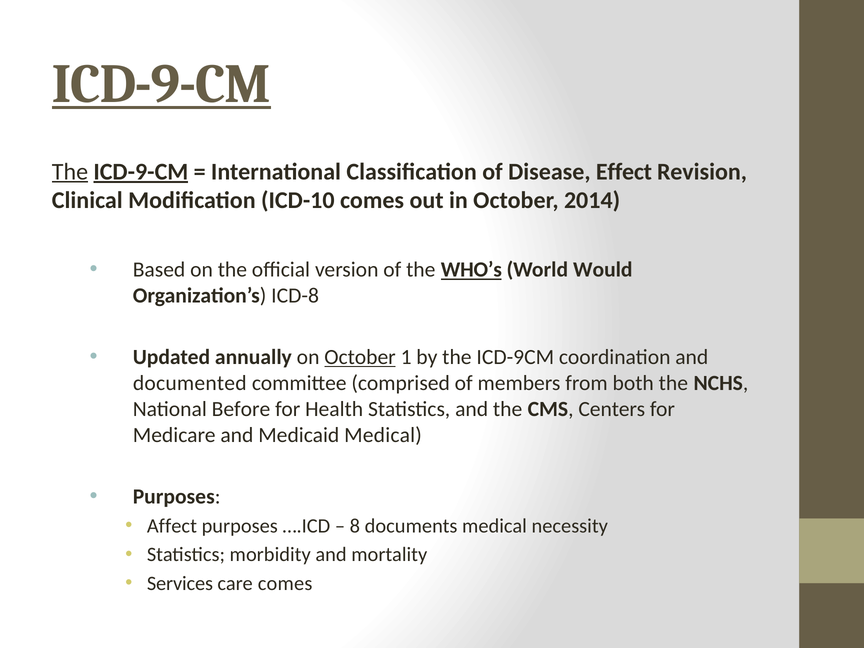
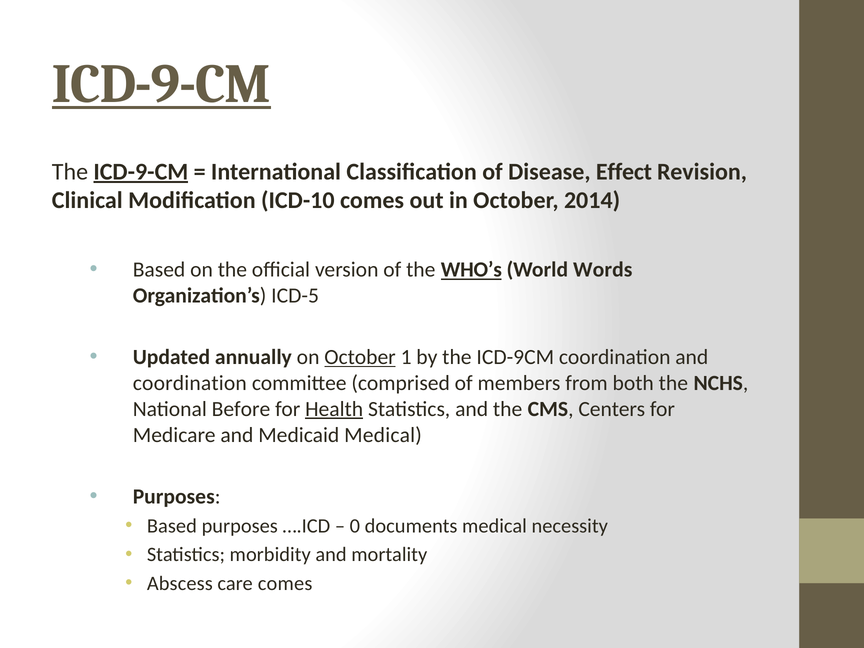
The underline: present -> none (70, 172)
Would: Would -> Words (603, 270)
ICD-8: ICD-8 -> ICD-5 (295, 296)
documented: documented -> coordination (190, 383)
Health underline: none -> present (334, 409)
Affect: Affect -> Based (172, 526)
8: 8 -> 0 (355, 526)
Services: Services -> Abscess (180, 583)
